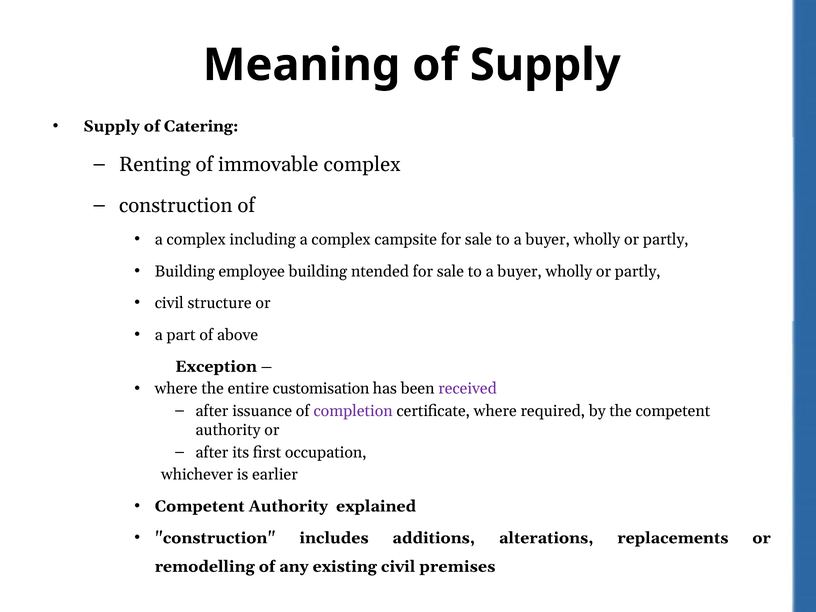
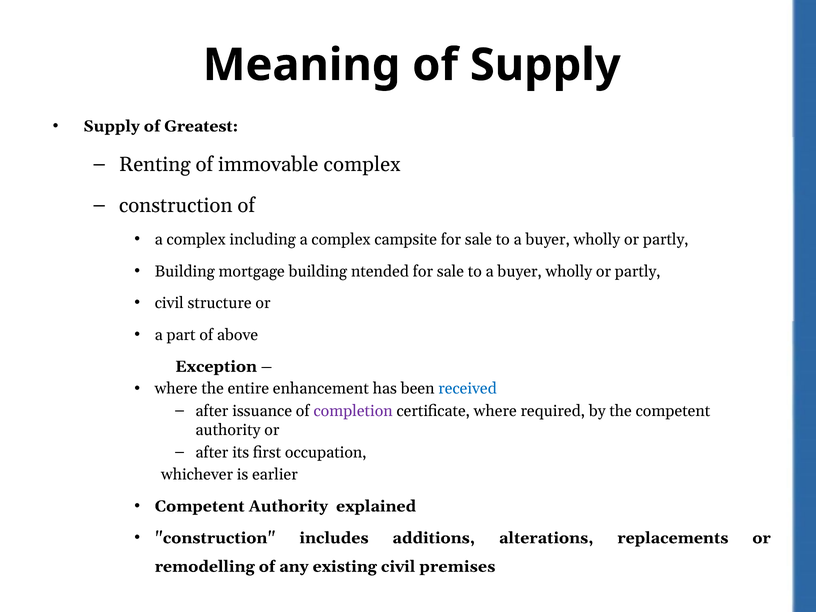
Catering: Catering -> Greatest (201, 126)
employee: employee -> mortgage (252, 271)
customisation: customisation -> enhancement (321, 389)
received colour: purple -> blue (468, 389)
